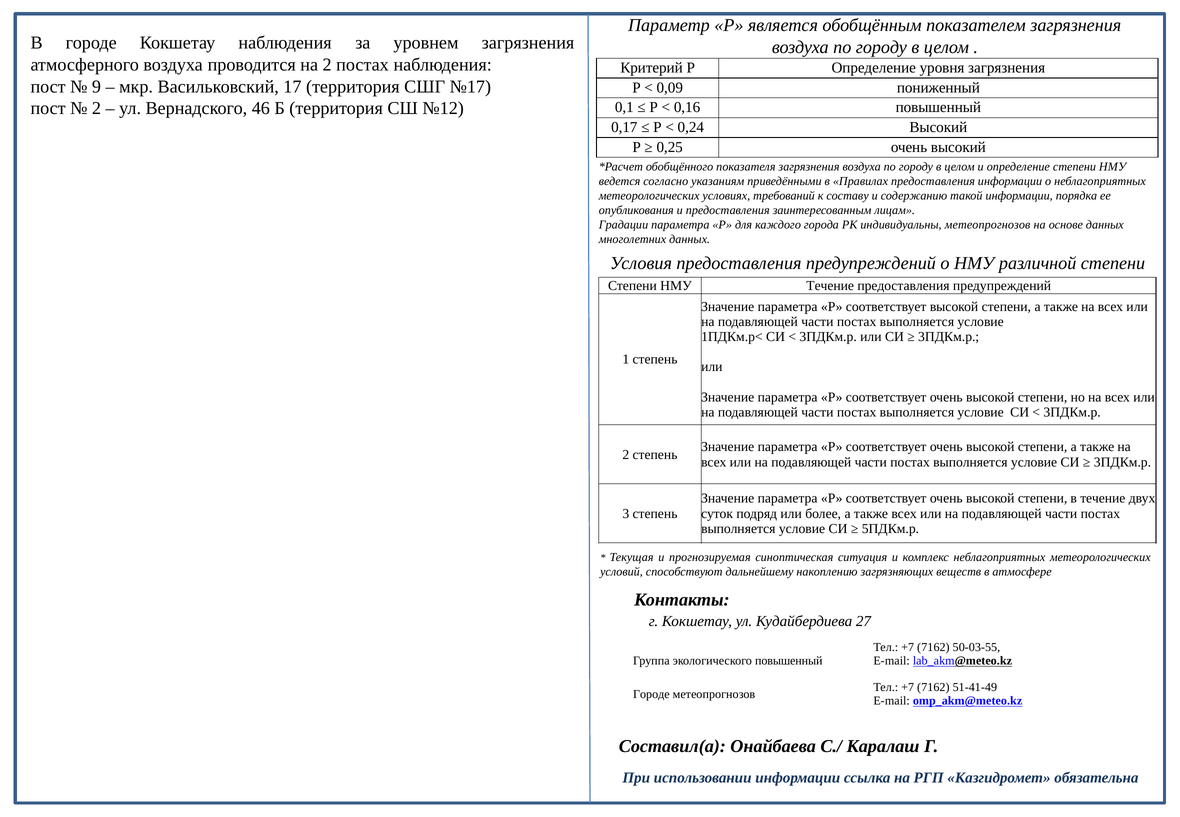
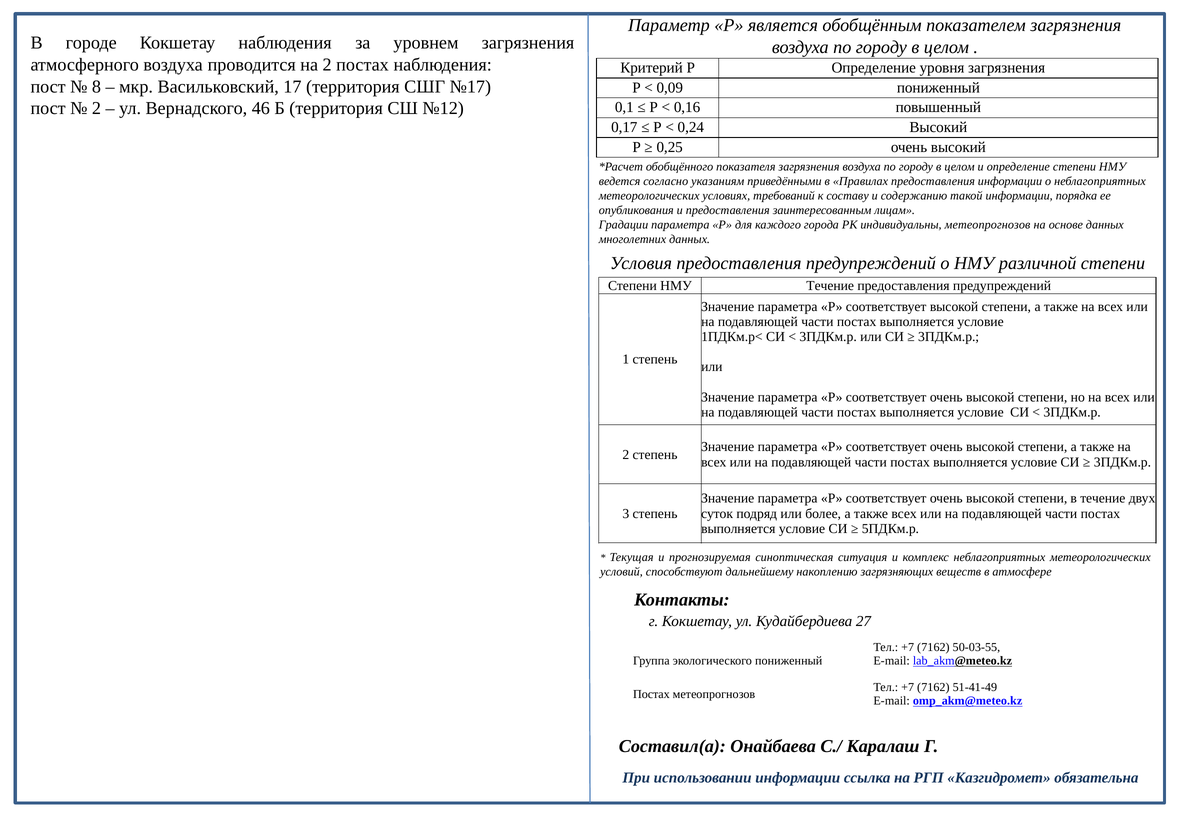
9: 9 -> 8 (96, 87)
экологического повышенный: повышенный -> пониженный (789, 661)
Городе: Городе -> Постах (651, 694)
